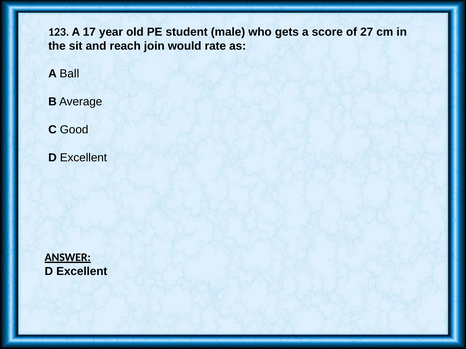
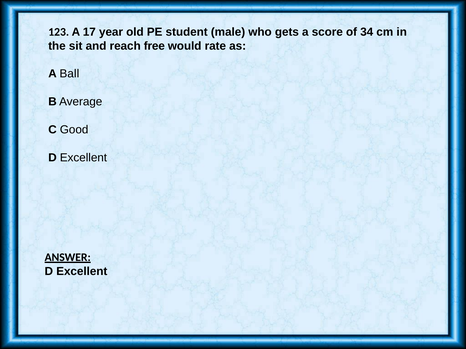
27: 27 -> 34 (367, 32)
join: join -> free (154, 46)
